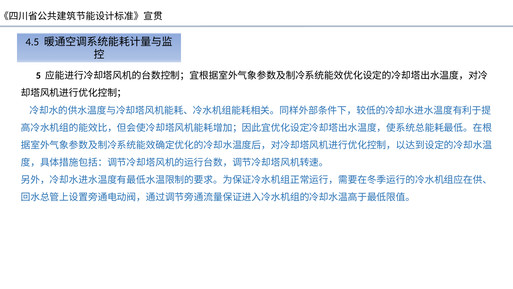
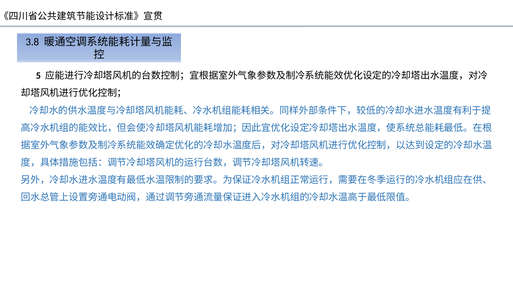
4.5: 4.5 -> 3.8 (32, 42)
